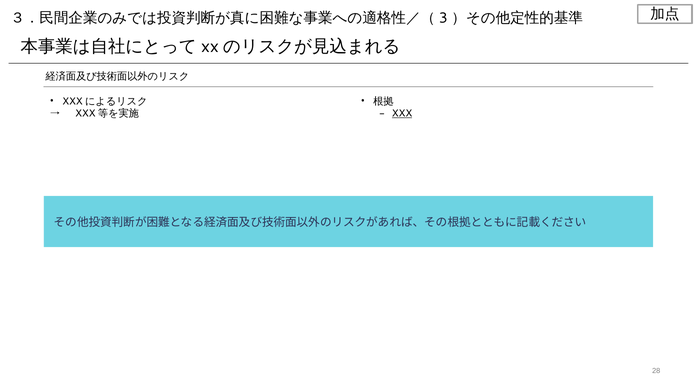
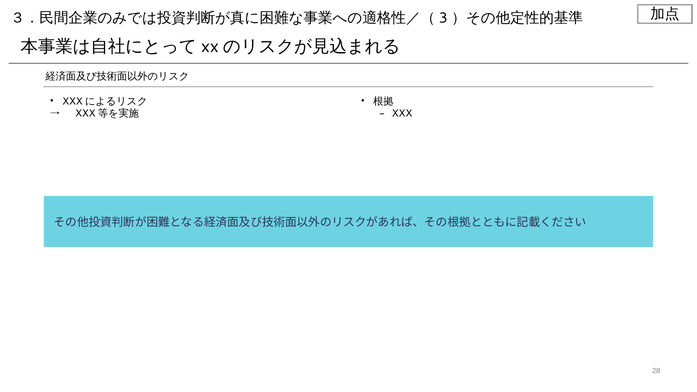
XXX underline: present -> none (402, 113)
